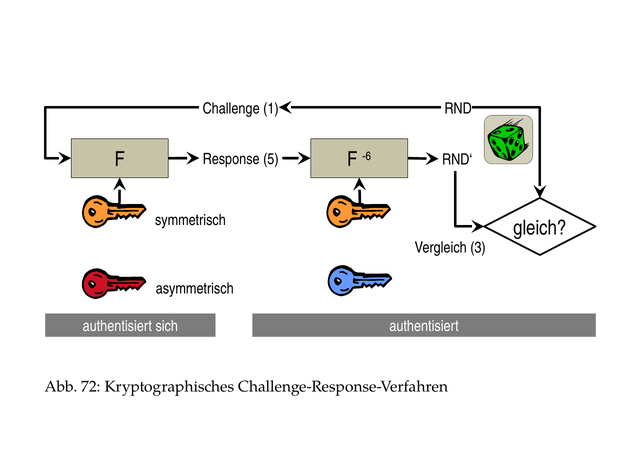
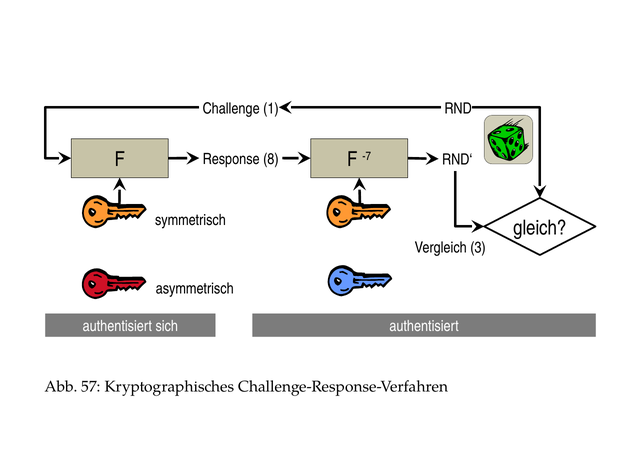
-6: -6 -> -7 (367, 156)
5: 5 -> 8 (271, 159)
72: 72 -> 57 (91, 386)
